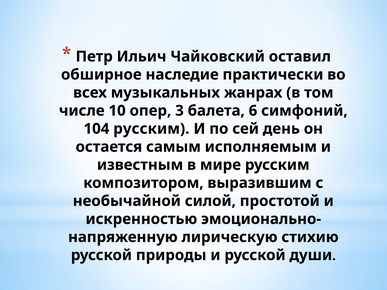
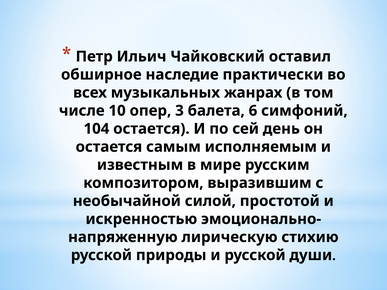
104 русским: русским -> остается (151, 129)
